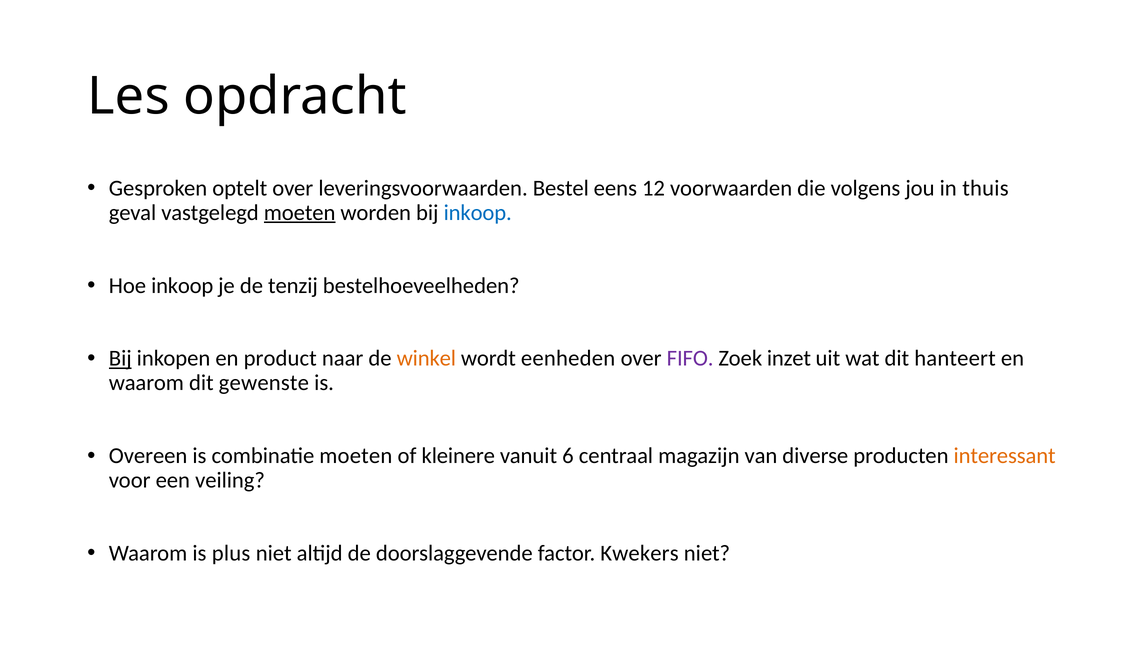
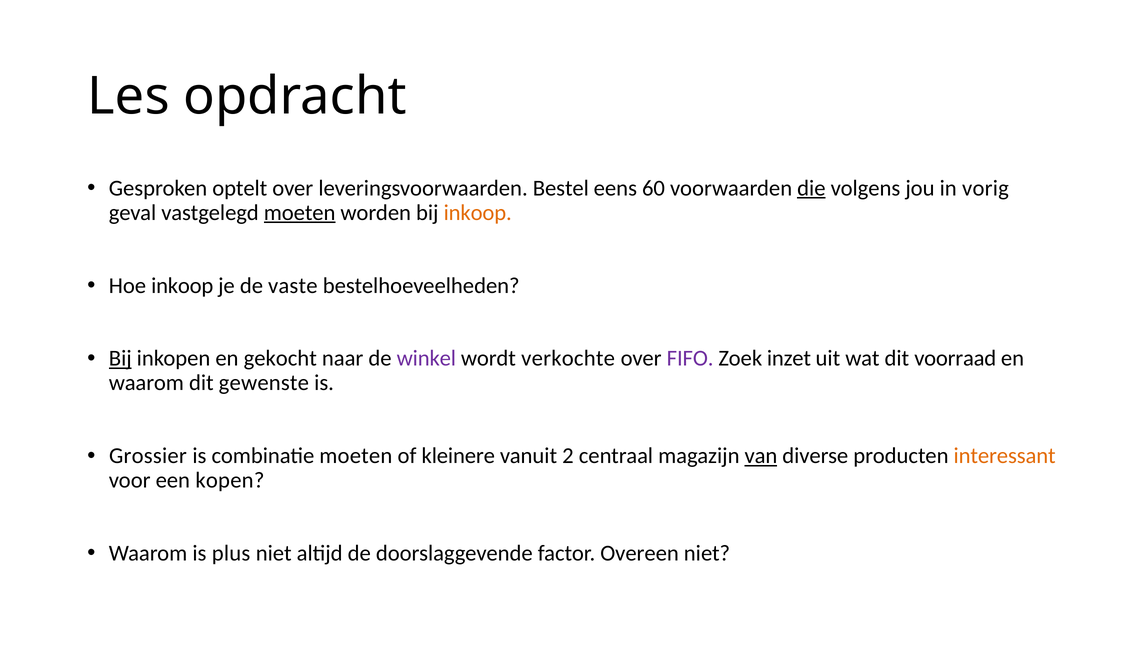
12: 12 -> 60 (653, 188)
die underline: none -> present (811, 188)
thuis: thuis -> vorig (985, 188)
inkoop colour: blue -> orange (478, 213)
tenzij: tenzij -> vaste (293, 285)
product: product -> gekocht (280, 358)
winkel colour: orange -> purple (426, 358)
eenheden: eenheden -> verkochte (568, 358)
hanteert: hanteert -> voorraad (955, 358)
Overeen: Overeen -> Grossier (148, 456)
6: 6 -> 2 (568, 456)
van underline: none -> present (761, 456)
veiling: veiling -> kopen (230, 480)
Kwekers: Kwekers -> Overeen (640, 553)
